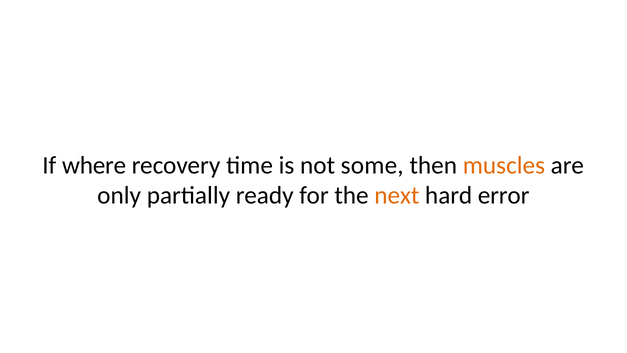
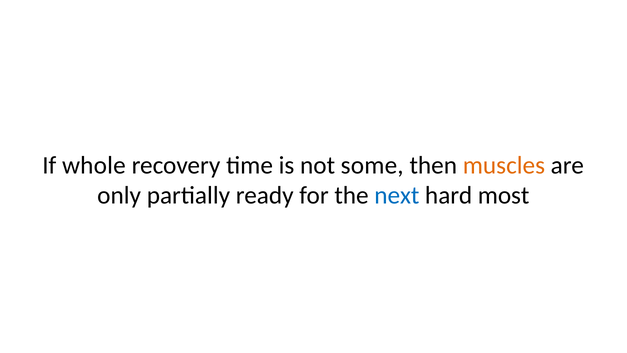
where: where -> whole (94, 165)
next colour: orange -> blue (397, 195)
error: error -> most (504, 195)
